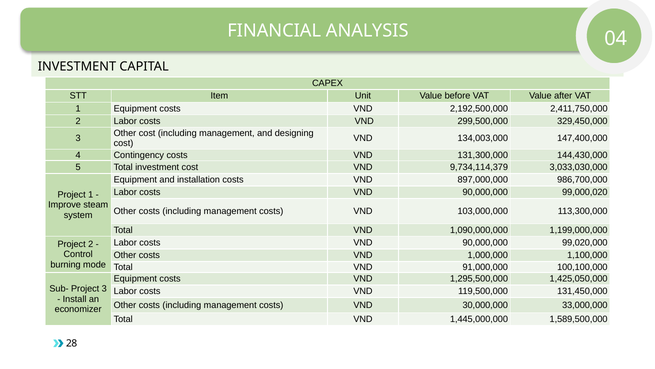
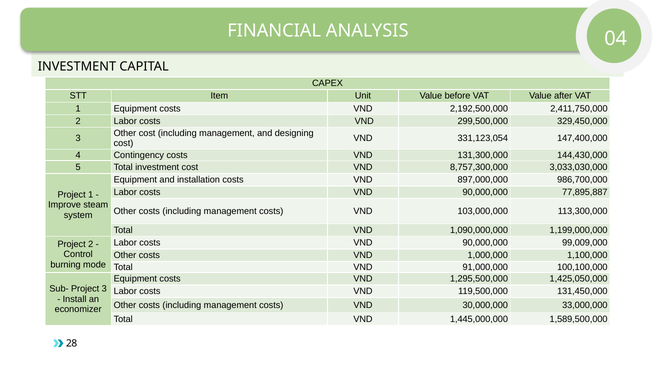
134,003,000: 134,003,000 -> 331,123,054 (483, 138)
9,734,114,379: 9,734,114,379 -> 8,757,300,000 (479, 167)
99,000,020: 99,000,020 -> 77,895,887 (585, 192)
99,020,000: 99,020,000 -> 99,009,000 (585, 242)
